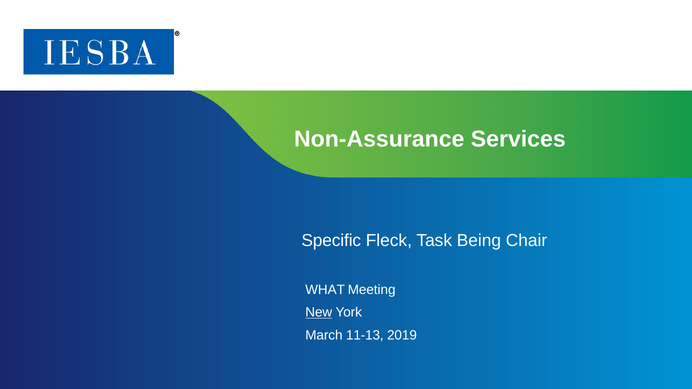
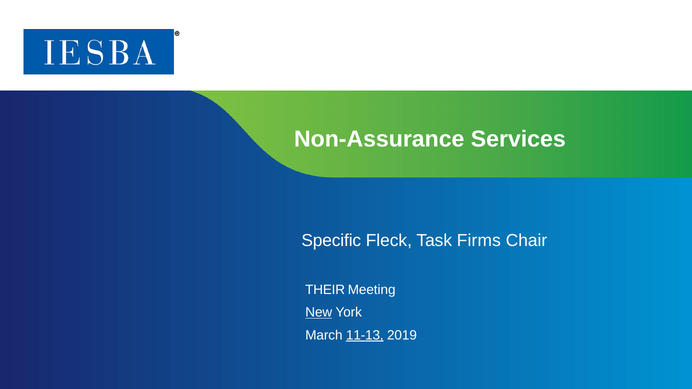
Being: Being -> Firms (479, 241)
WHAT: WHAT -> THEIR (325, 290)
11-13 underline: none -> present (365, 336)
